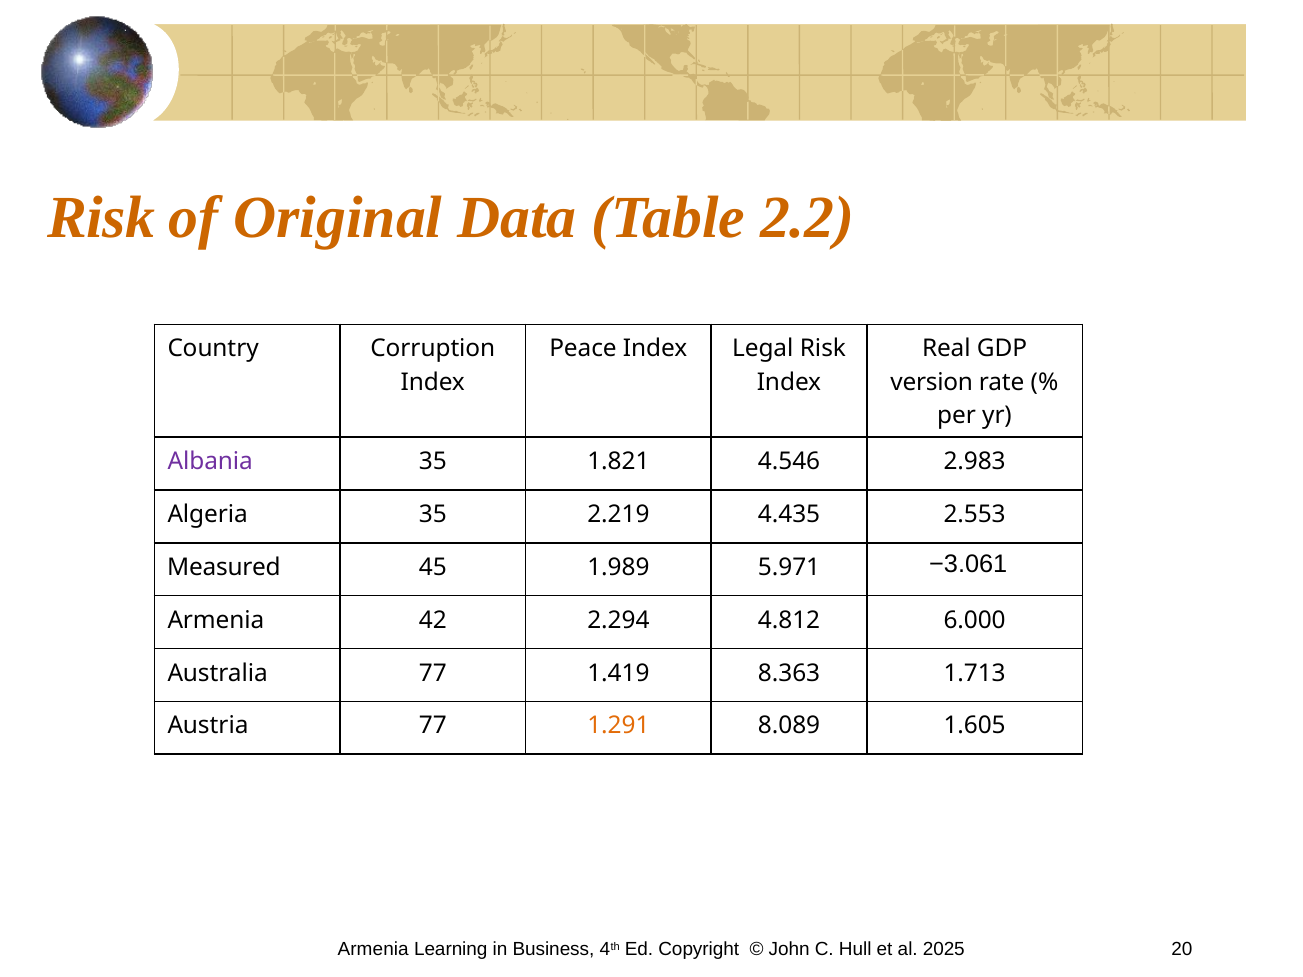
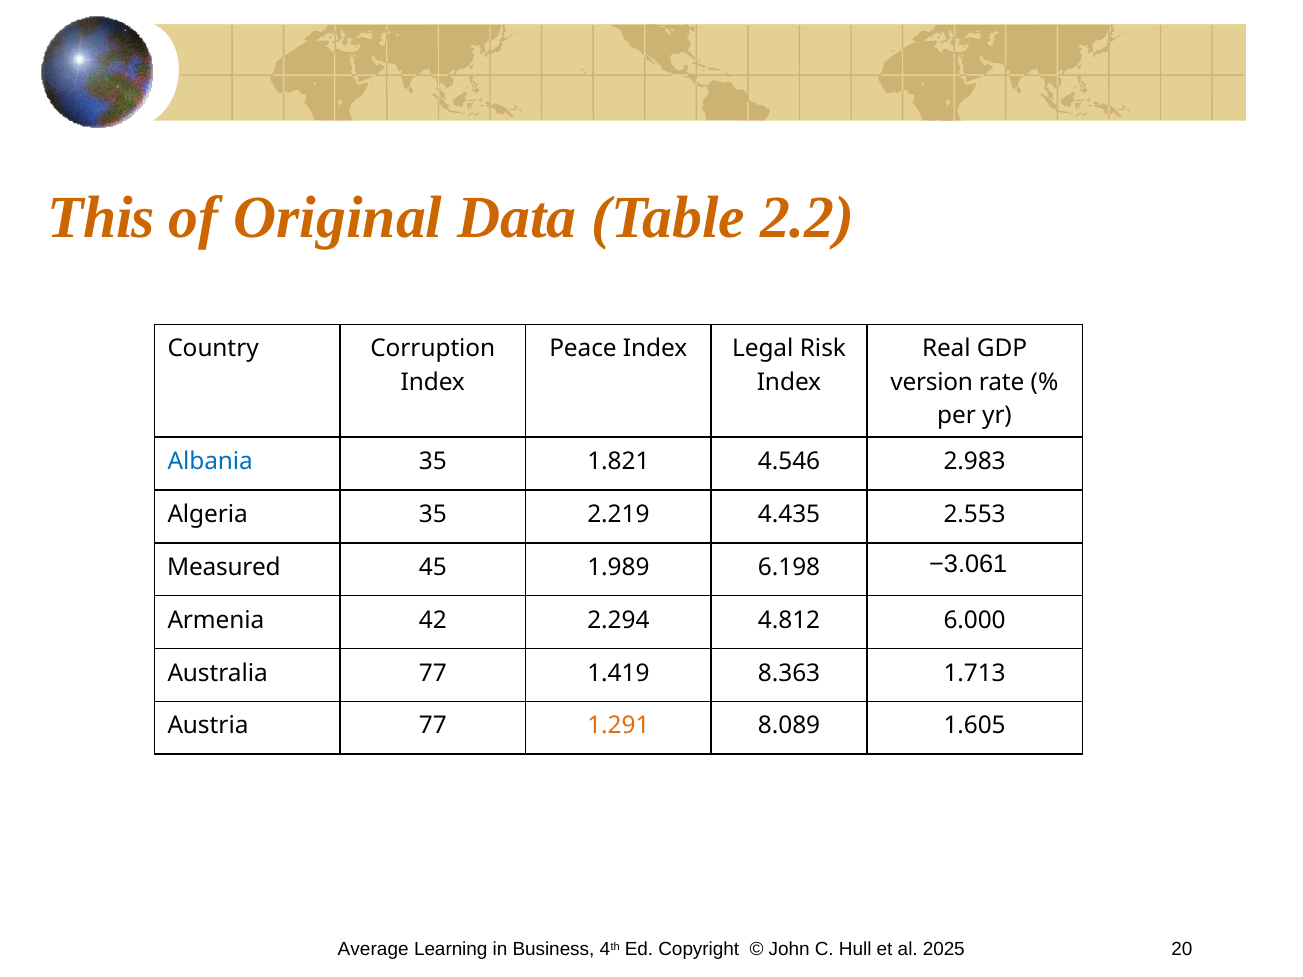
Risk: Risk -> This (101, 218)
Albania colour: purple -> blue (210, 462)
5.971: 5.971 -> 6.198 (789, 567)
Armenia: Armenia -> Average (373, 950)
